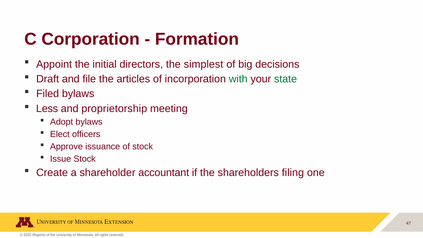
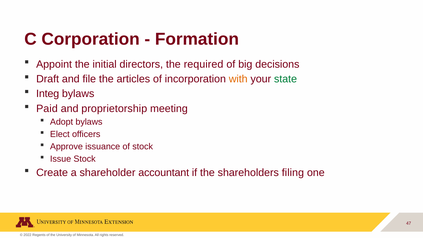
simplest: simplest -> required (204, 64)
with colour: green -> orange (238, 79)
Filed: Filed -> Integ (48, 94)
Less: Less -> Paid (47, 109)
